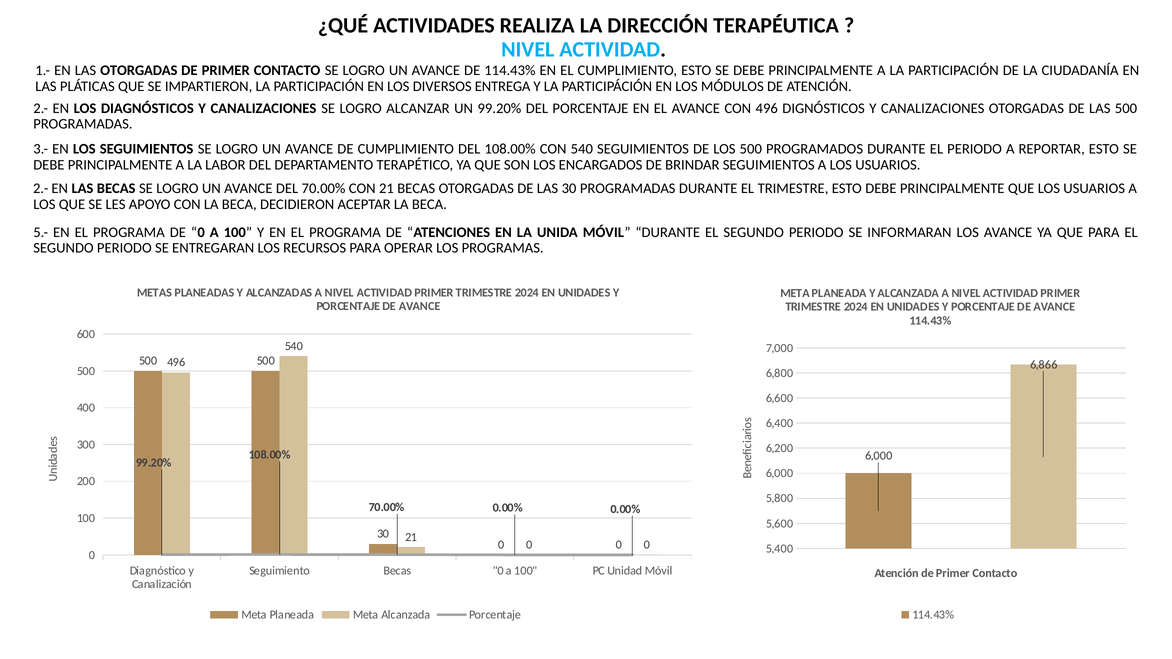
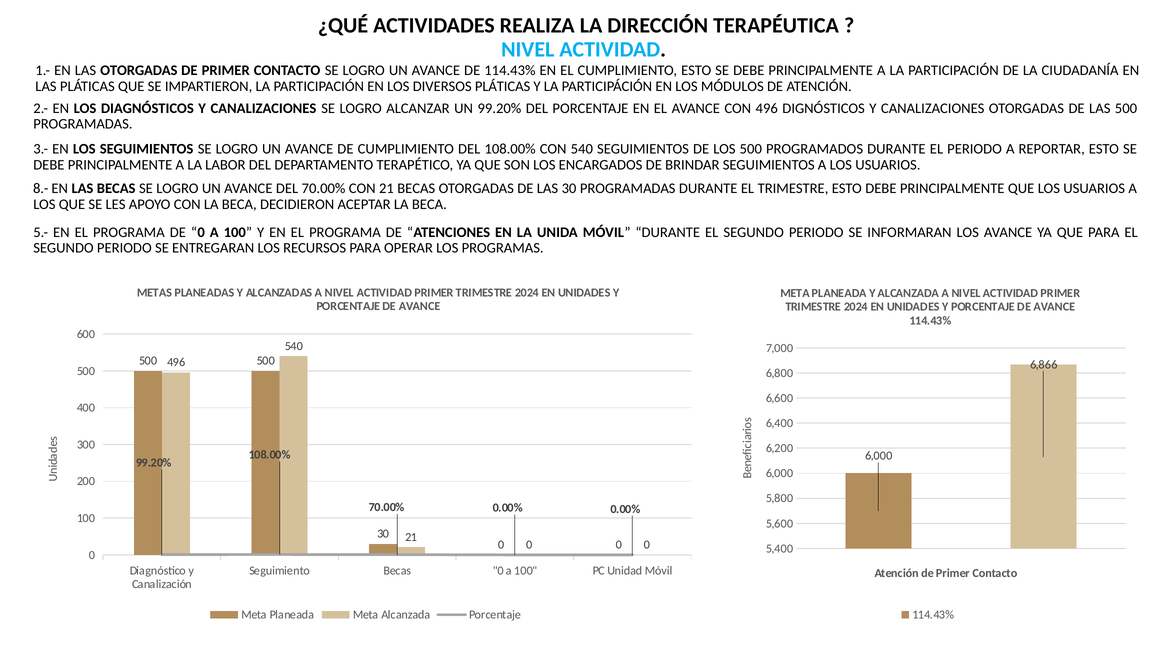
DIVERSOS ENTREGA: ENTREGA -> PLÁTICAS (503, 86)
2.-: 2.- -> 8.- (41, 188)
